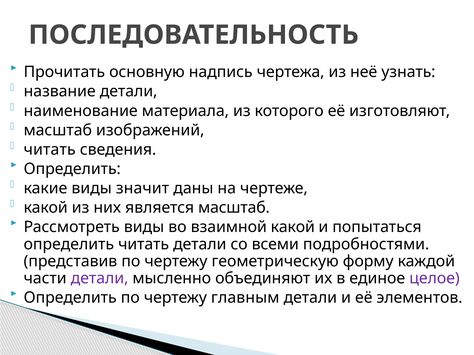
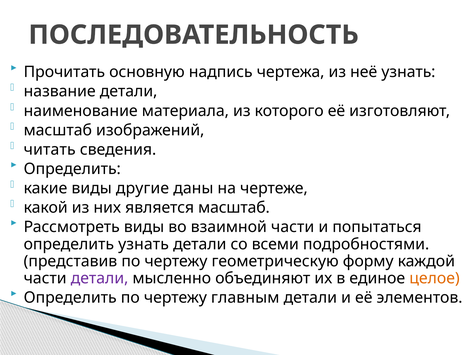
значит: значит -> другие (143, 189)
взаимной какой: какой -> части (293, 227)
определить читать: читать -> узнать (144, 244)
целое colour: purple -> orange (434, 279)
